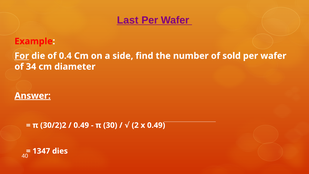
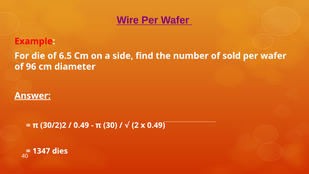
Last: Last -> Wire (128, 20)
For underline: present -> none (22, 56)
0.4: 0.4 -> 6.5 (65, 56)
34: 34 -> 96 (31, 67)
